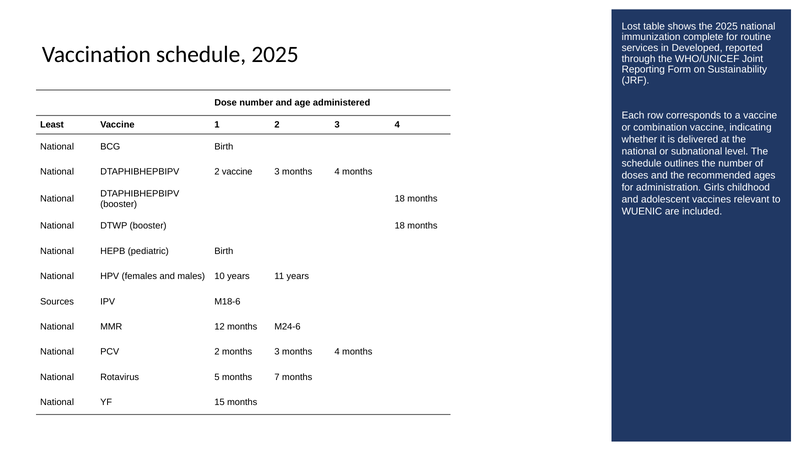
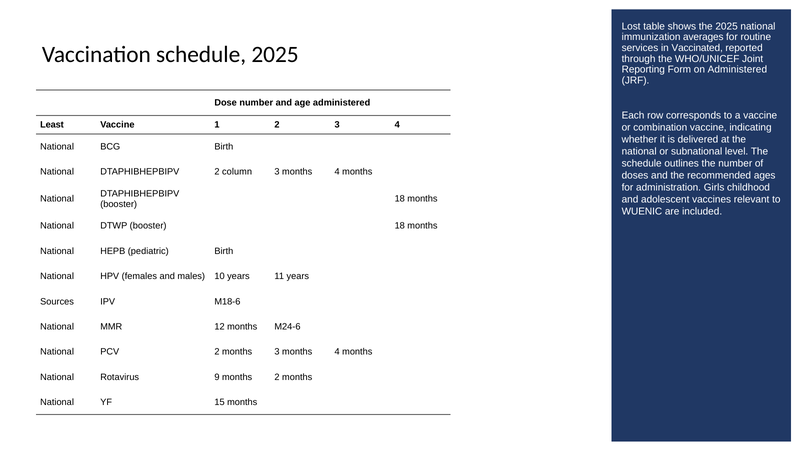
complete: complete -> averages (703, 37)
Developed: Developed -> Vaccinated (697, 48)
on Sustainability: Sustainability -> Administered (737, 70)
2 vaccine: vaccine -> column (237, 172)
5: 5 -> 9 (217, 377)
months 7: 7 -> 2 (277, 377)
